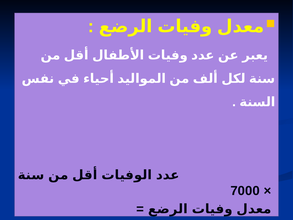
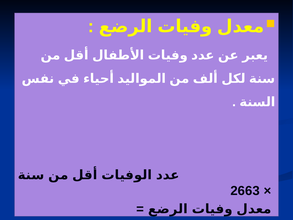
7000: 7000 -> 2663 (245, 191)
